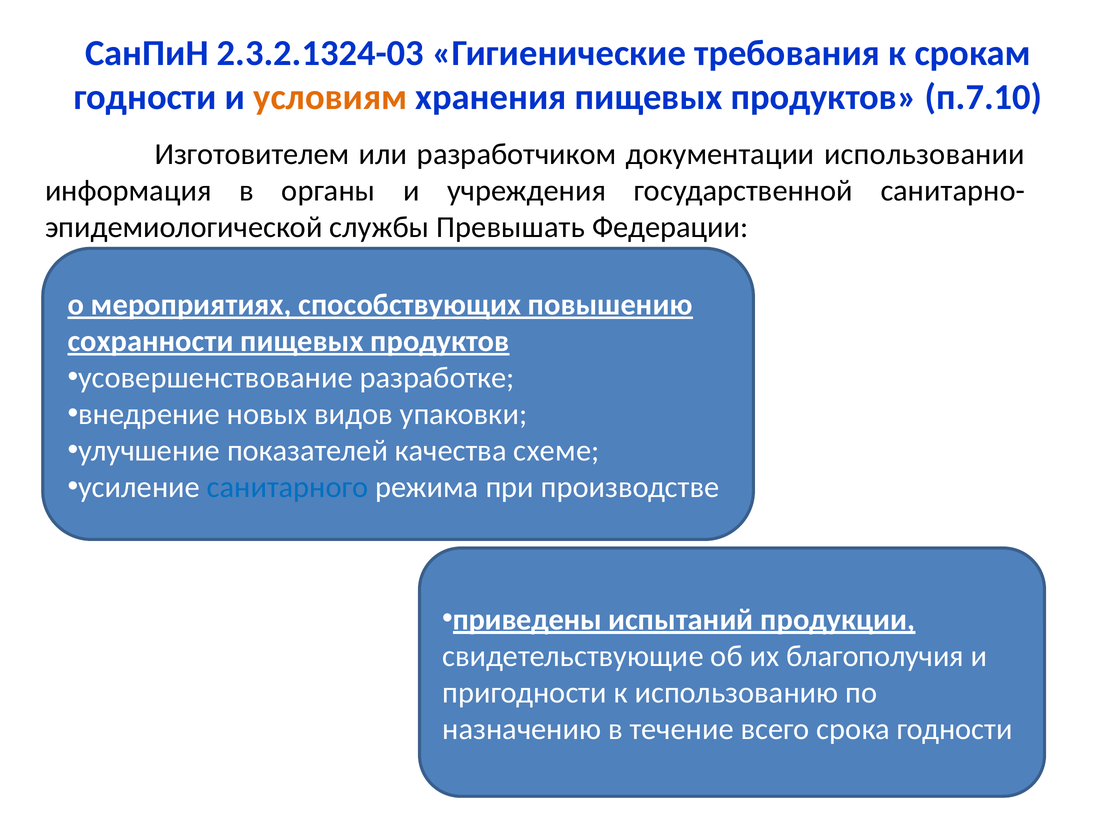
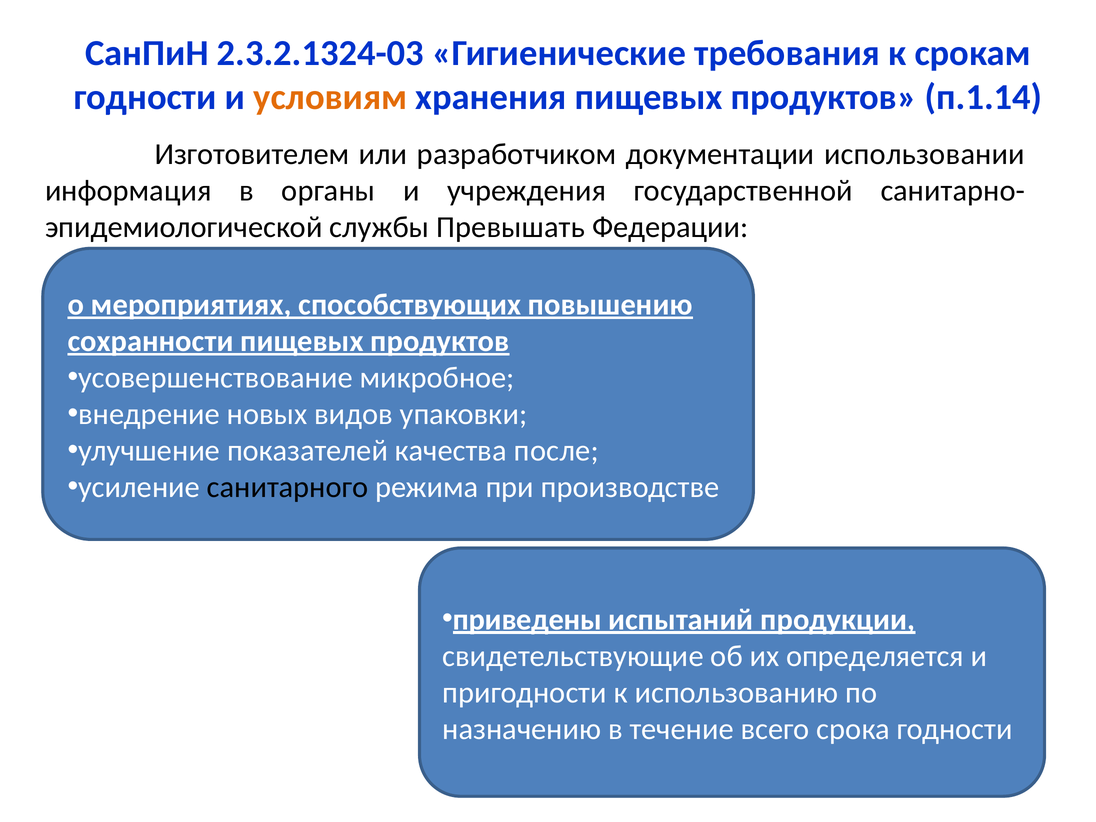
п.7.10: п.7.10 -> п.1.14 (984, 97)
разработке: разработке -> микробное (437, 378)
схеме: схеме -> после (556, 451)
санитарного colour: blue -> black (288, 487)
благополучия: благополучия -> определяется (875, 656)
